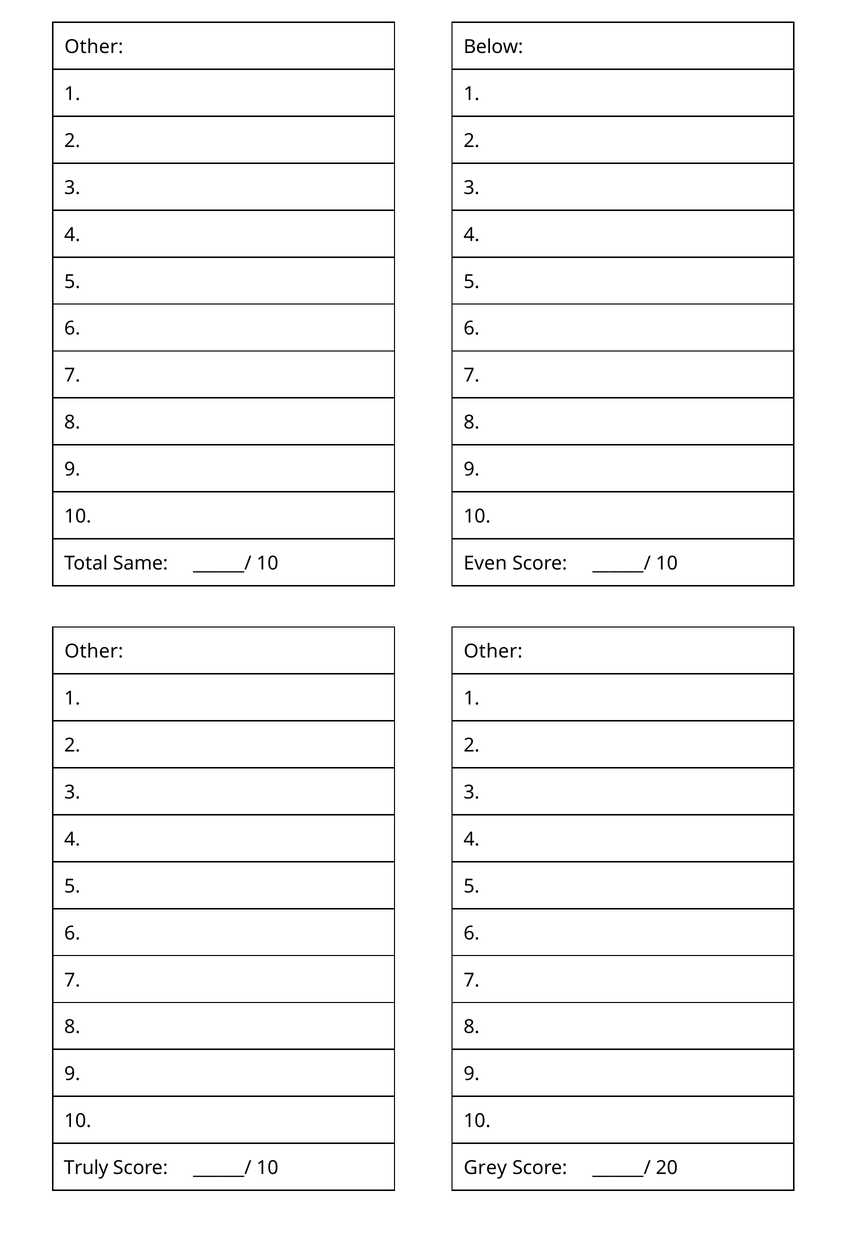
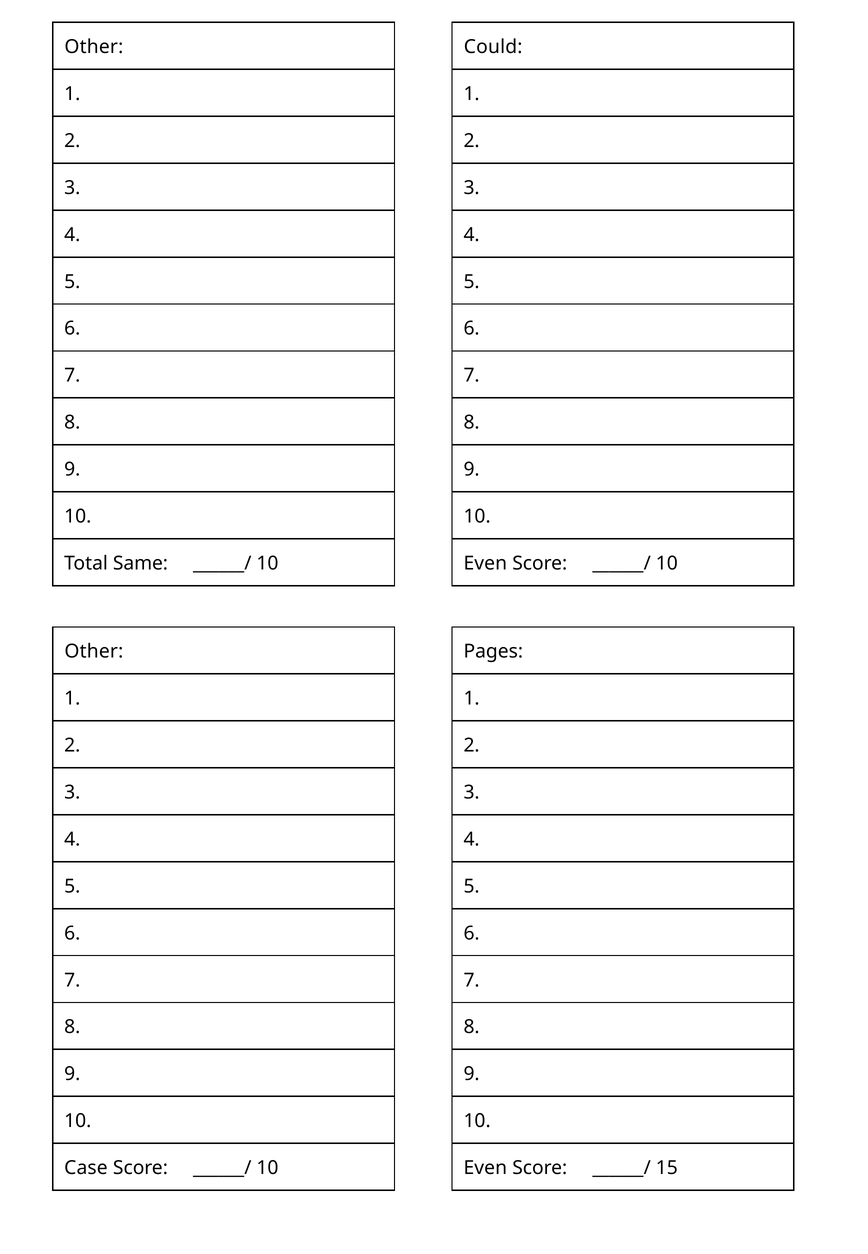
Below: Below -> Could (493, 47)
Other: Other -> Pages (493, 651)
Truly: Truly -> Case (86, 1168)
Grey: Grey -> Even (485, 1168)
20: 20 -> 15 (667, 1168)
